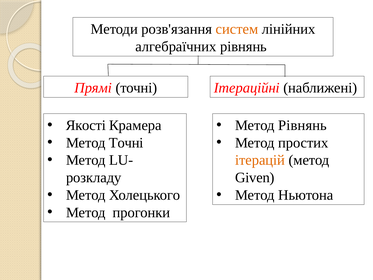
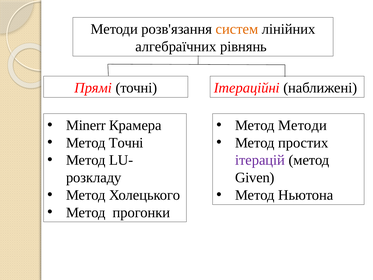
Якості: Якості -> Minerr (86, 125)
Метод Рівнянь: Рівнянь -> Методи (303, 125)
ітерацій colour: orange -> purple (260, 160)
